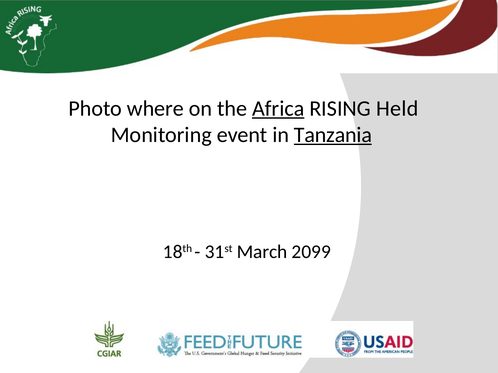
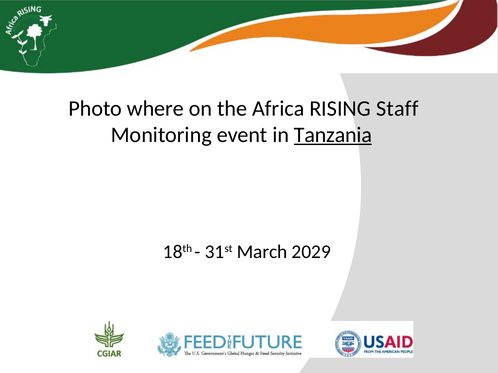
Africa underline: present -> none (278, 109)
Held: Held -> Staff (397, 109)
2099: 2099 -> 2029 (311, 252)
